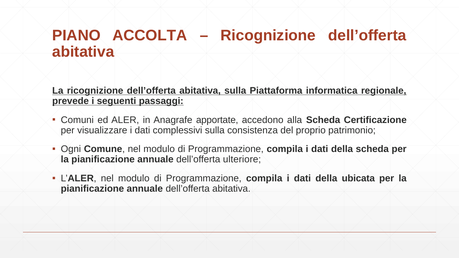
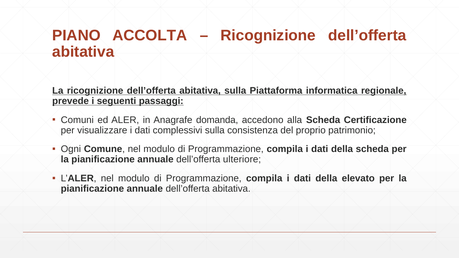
apportate: apportate -> domanda (217, 120)
ubicata: ubicata -> elevato (358, 179)
